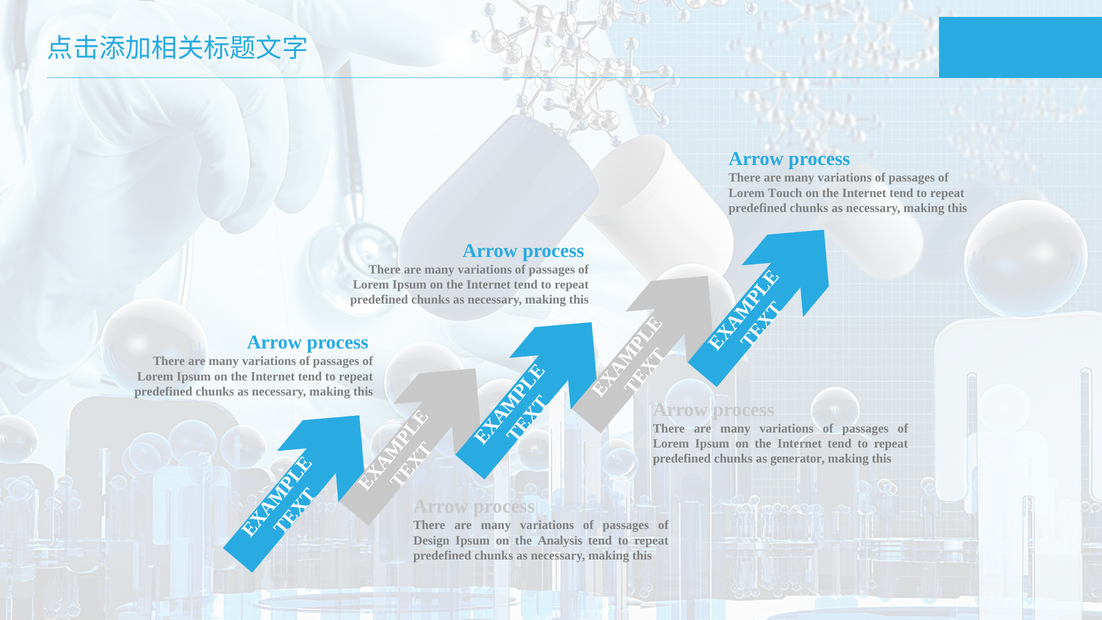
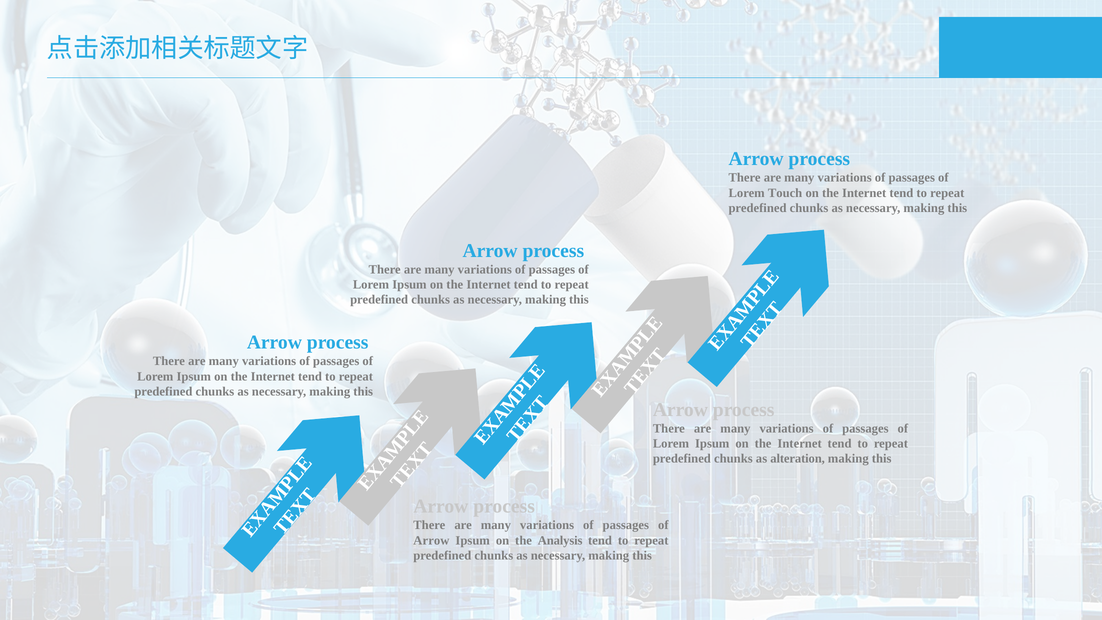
generator: generator -> alteration (798, 459)
Design: Design -> Arrow (431, 540)
